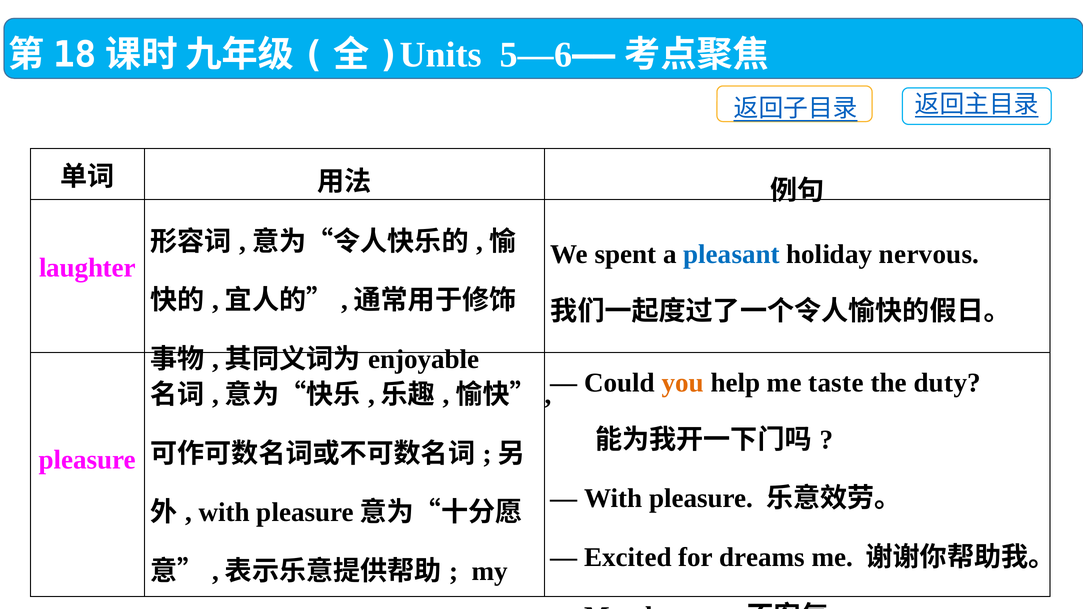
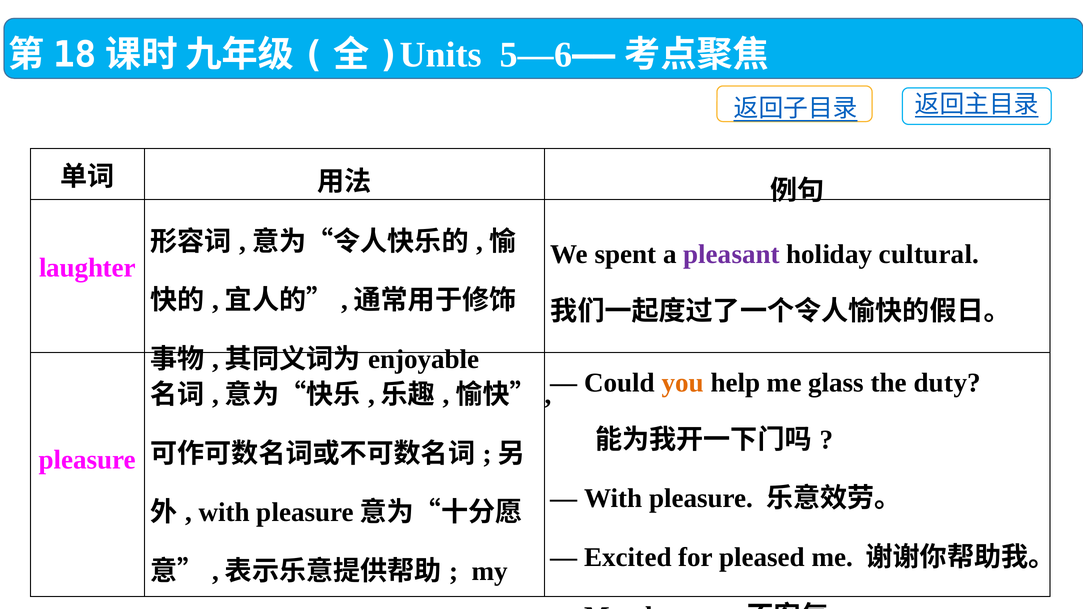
pleasant colour: blue -> purple (732, 254)
nervous: nervous -> cultural (929, 254)
taste: taste -> glass (836, 383)
dreams: dreams -> pleased (762, 558)
